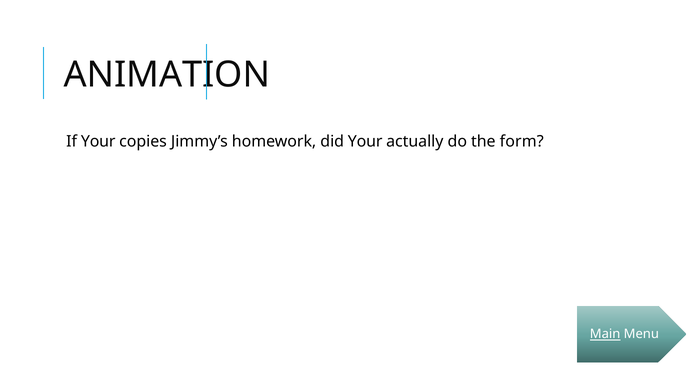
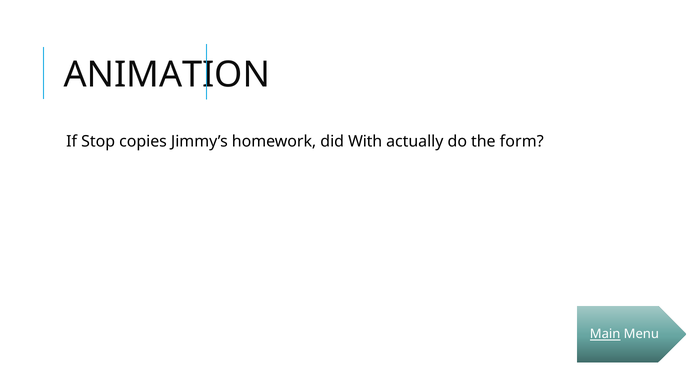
If Your: Your -> Stop (98, 141)
did Your: Your -> With (365, 141)
